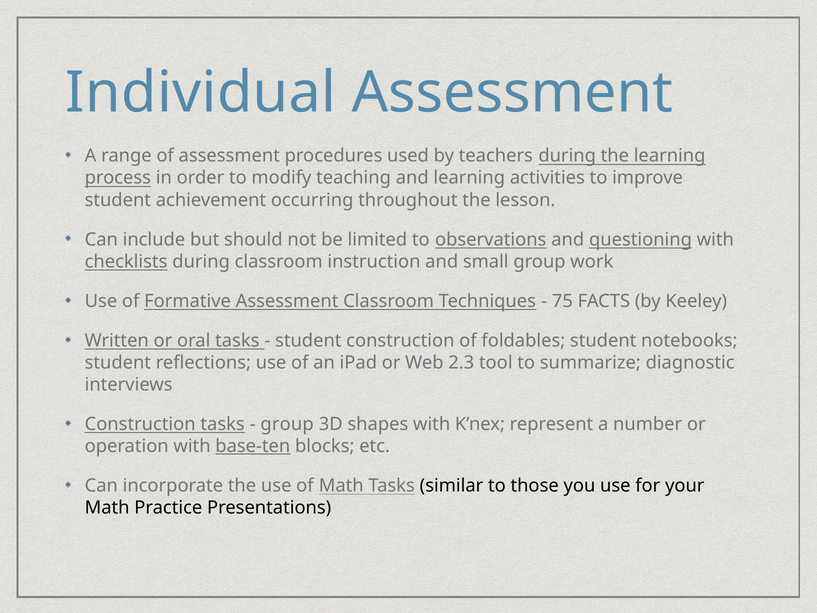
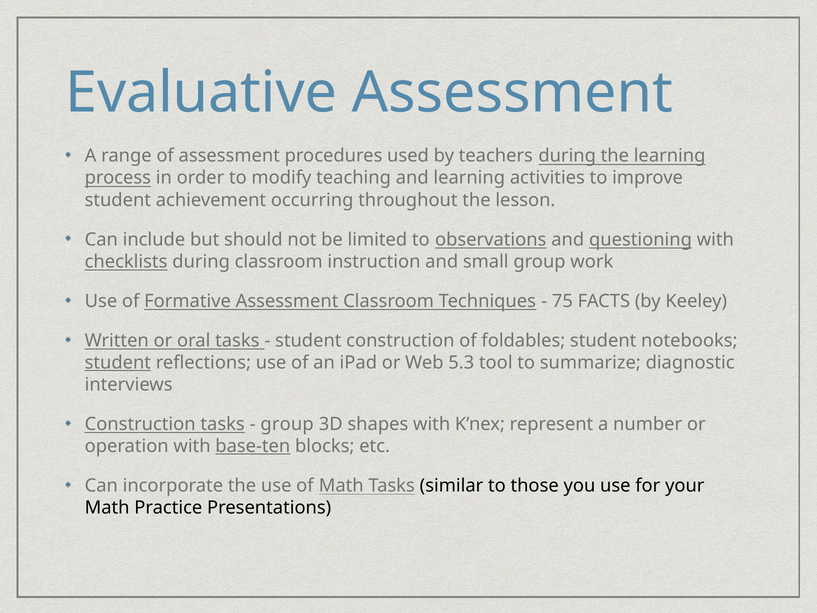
Individual: Individual -> Evaluative (201, 93)
student underline: none -> present (118, 363)
2.3: 2.3 -> 5.3 (461, 363)
